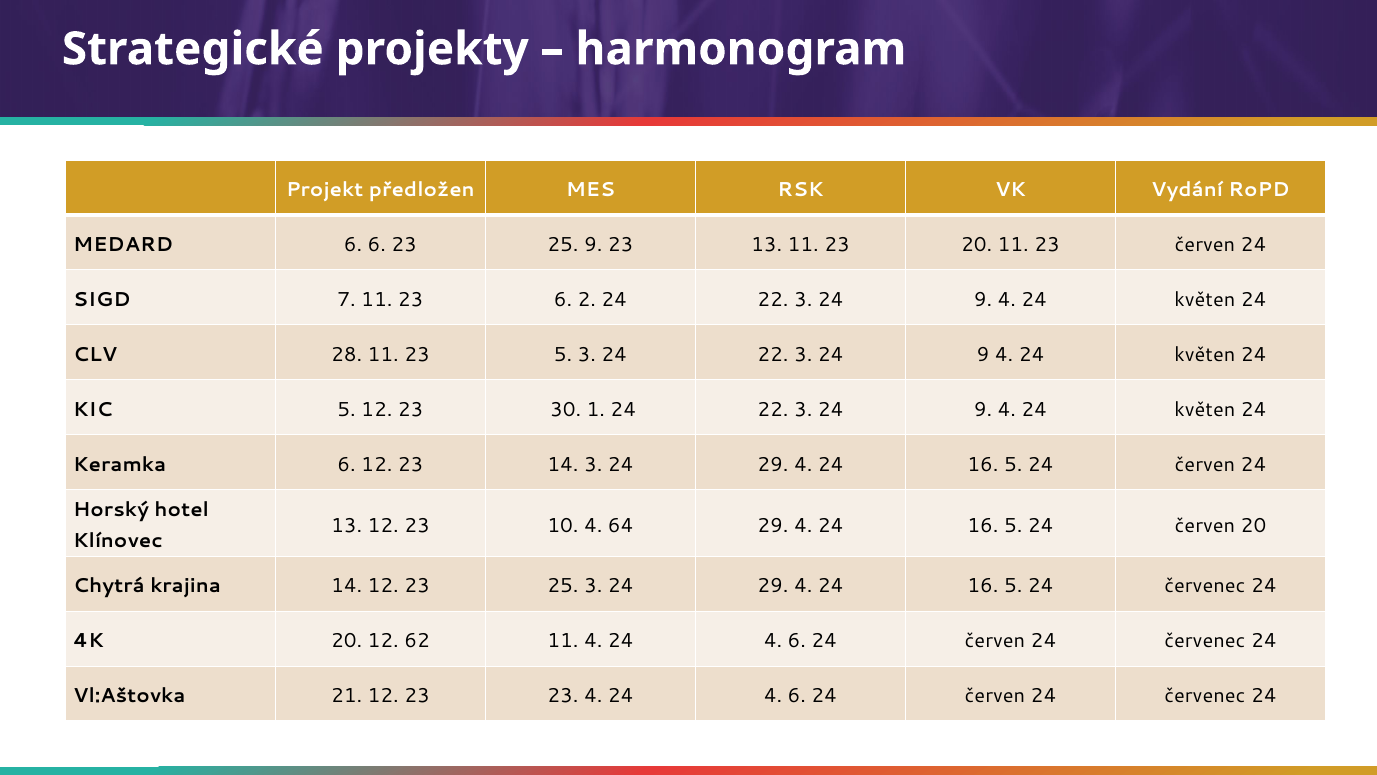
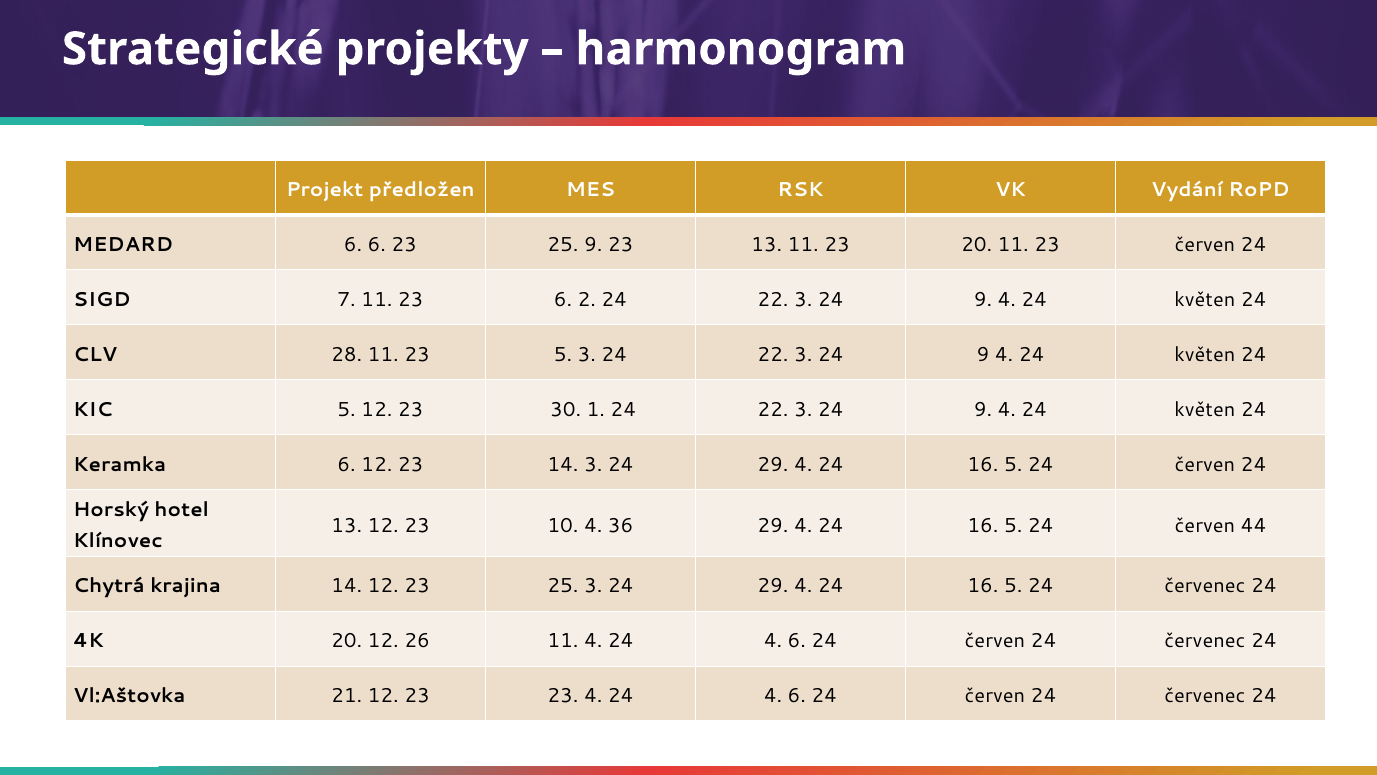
64: 64 -> 36 (621, 525)
červen 20: 20 -> 44 (1253, 525)
62: 62 -> 26 (417, 641)
